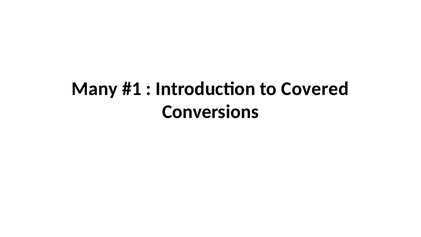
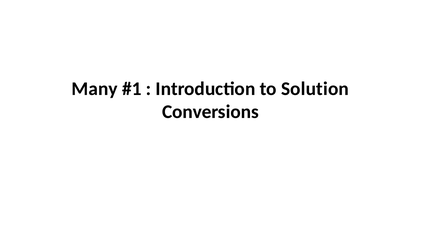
Covered: Covered -> Solution (315, 89)
